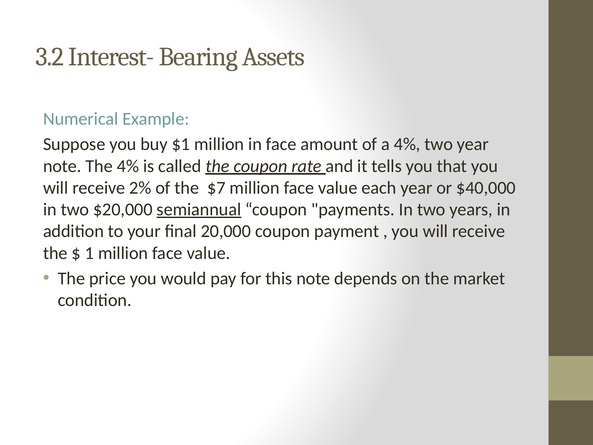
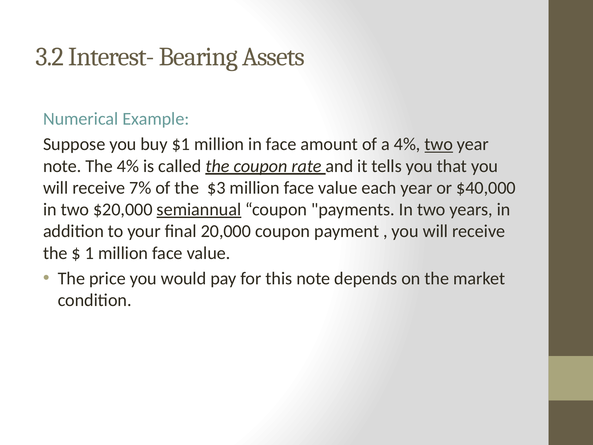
two underline: none -> present (439, 144)
2%: 2% -> 7% (140, 188)
$7: $7 -> $3 (216, 188)
